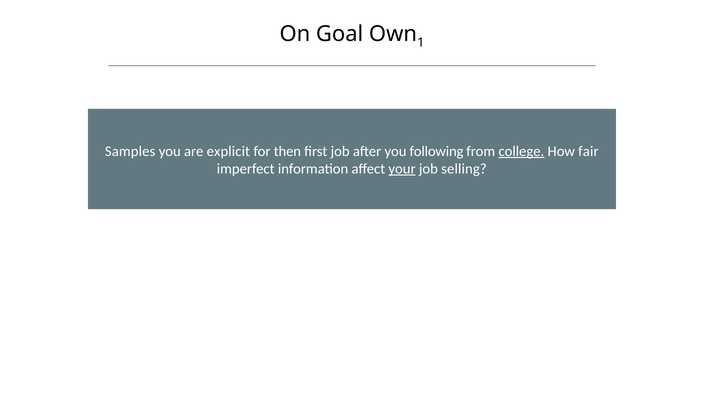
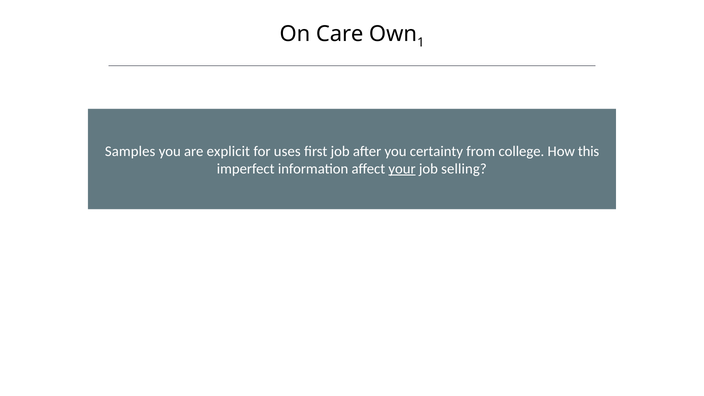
Goal: Goal -> Care (340, 34)
then: then -> uses (287, 151)
following: following -> certainty (436, 151)
college underline: present -> none (521, 151)
fair: fair -> this (589, 151)
